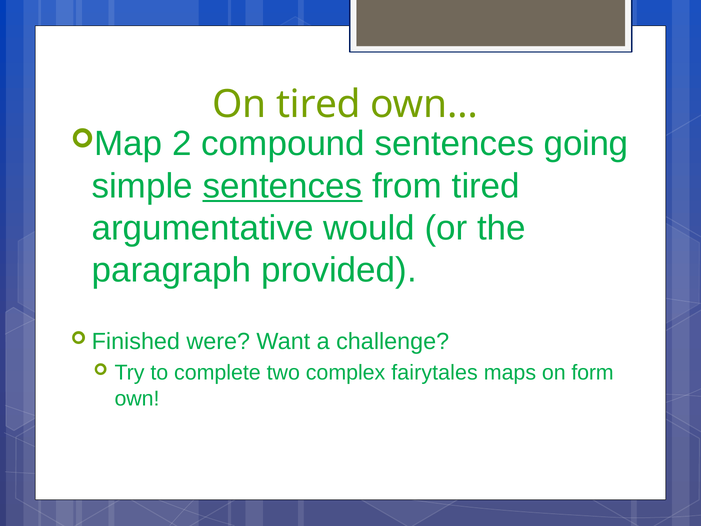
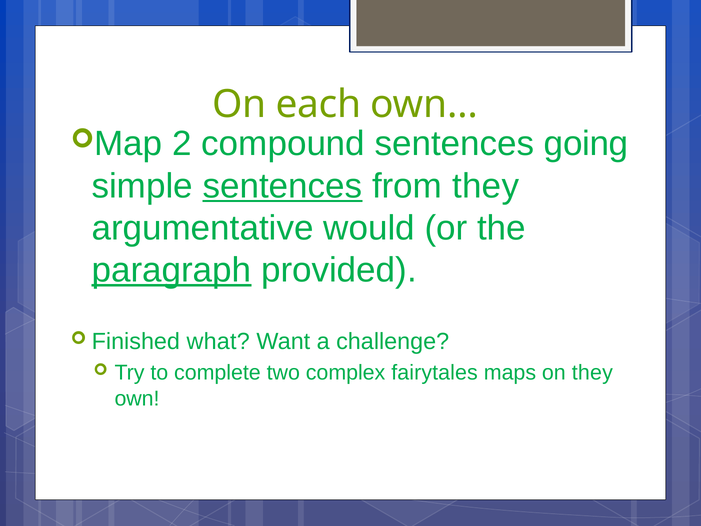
On tired: tired -> each (318, 104)
from tired: tired -> they (486, 186)
paragraph underline: none -> present (172, 270)
were: were -> what (218, 342)
on form: form -> they (592, 373)
